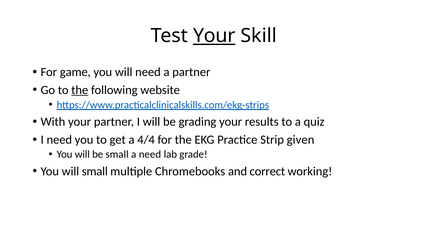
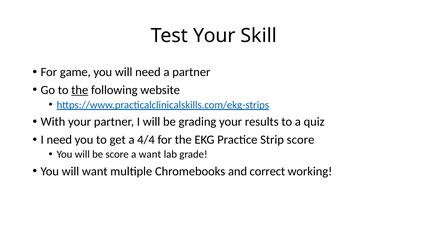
Your underline: present -> none (214, 36)
Strip given: given -> score (301, 140)
be small: small -> score (117, 155)
a need: need -> want (150, 155)
will small: small -> want (95, 172)
